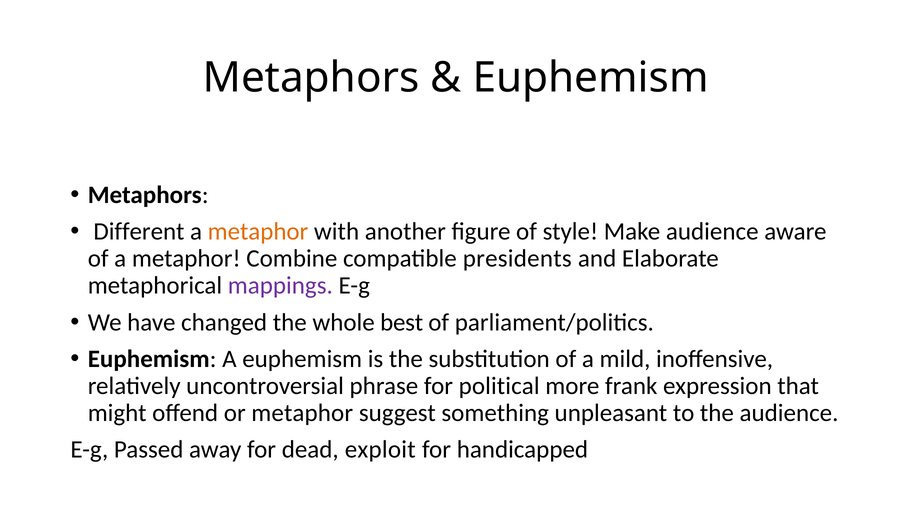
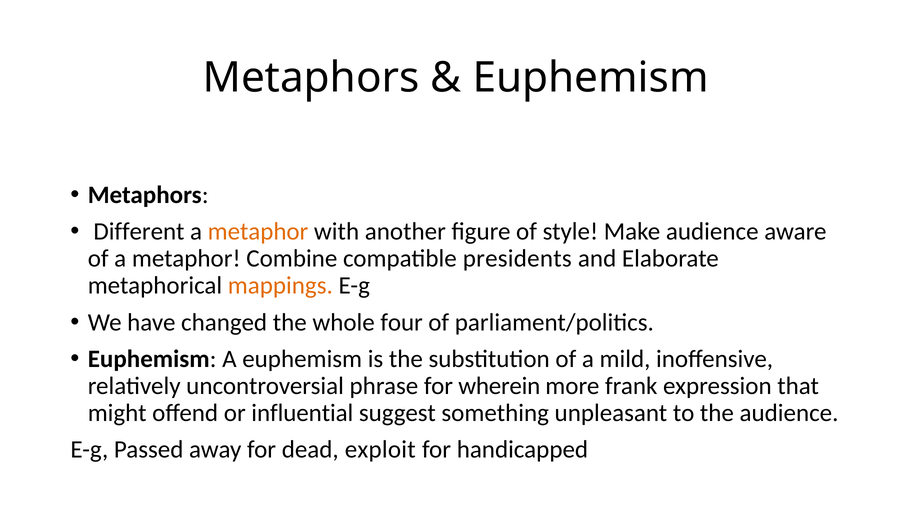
mappings colour: purple -> orange (280, 285)
best: best -> four (402, 322)
political: political -> wherein (499, 386)
or metaphor: metaphor -> influential (302, 413)
